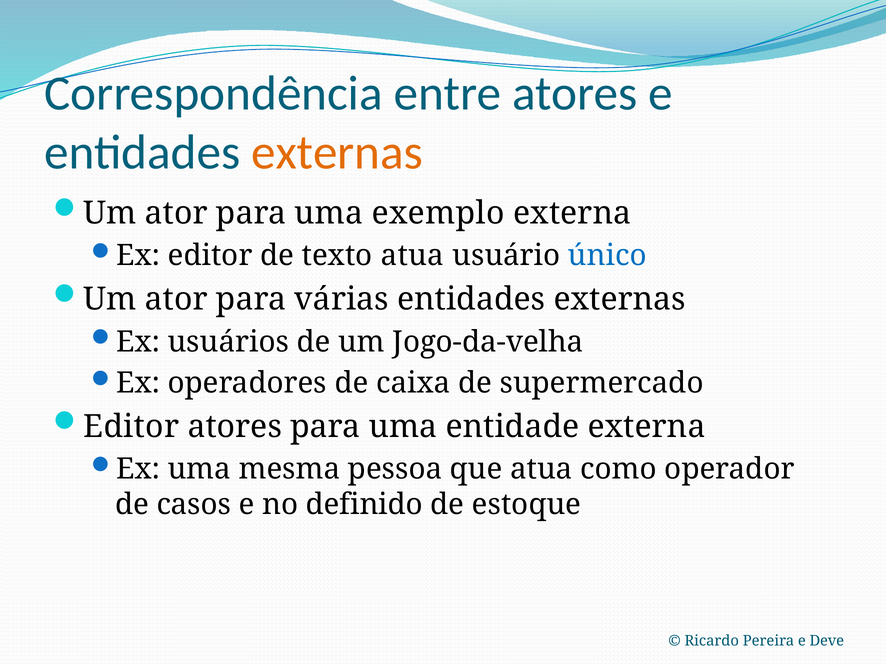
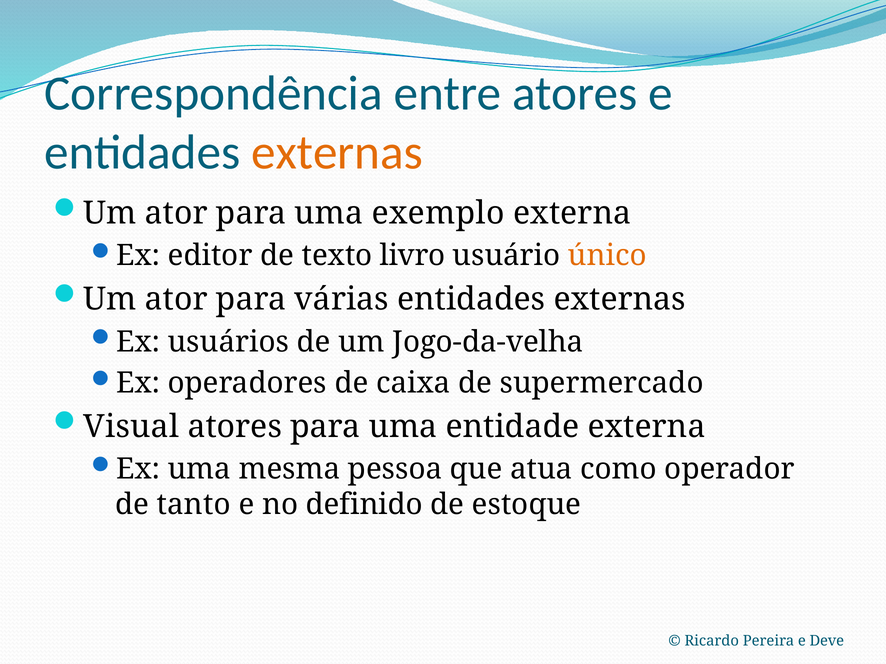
texto atua: atua -> livro (413, 256)
único colour: blue -> orange (607, 256)
Editor: Editor -> Visual (131, 427)
casos: casos -> tanto (194, 505)
